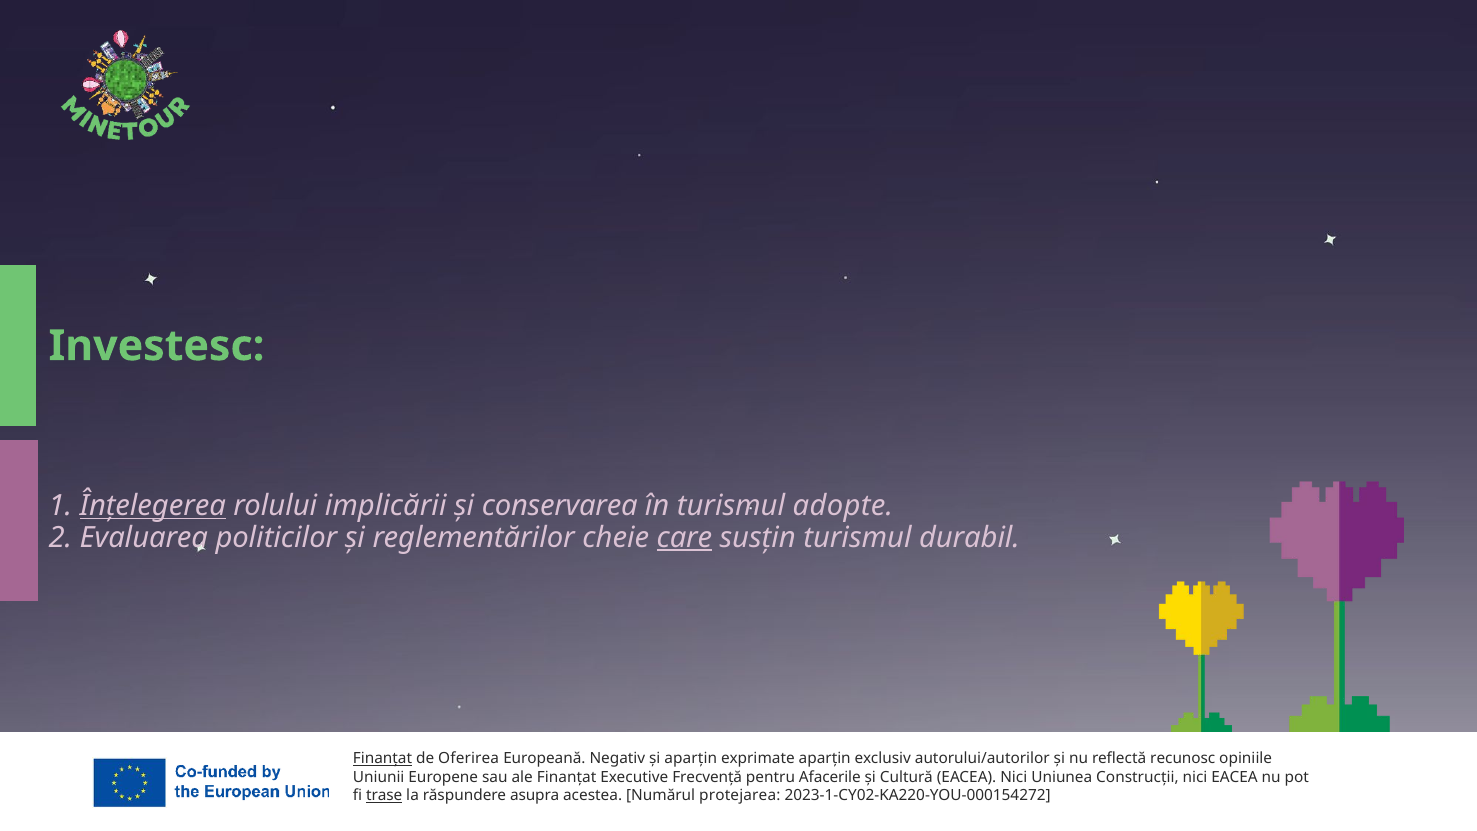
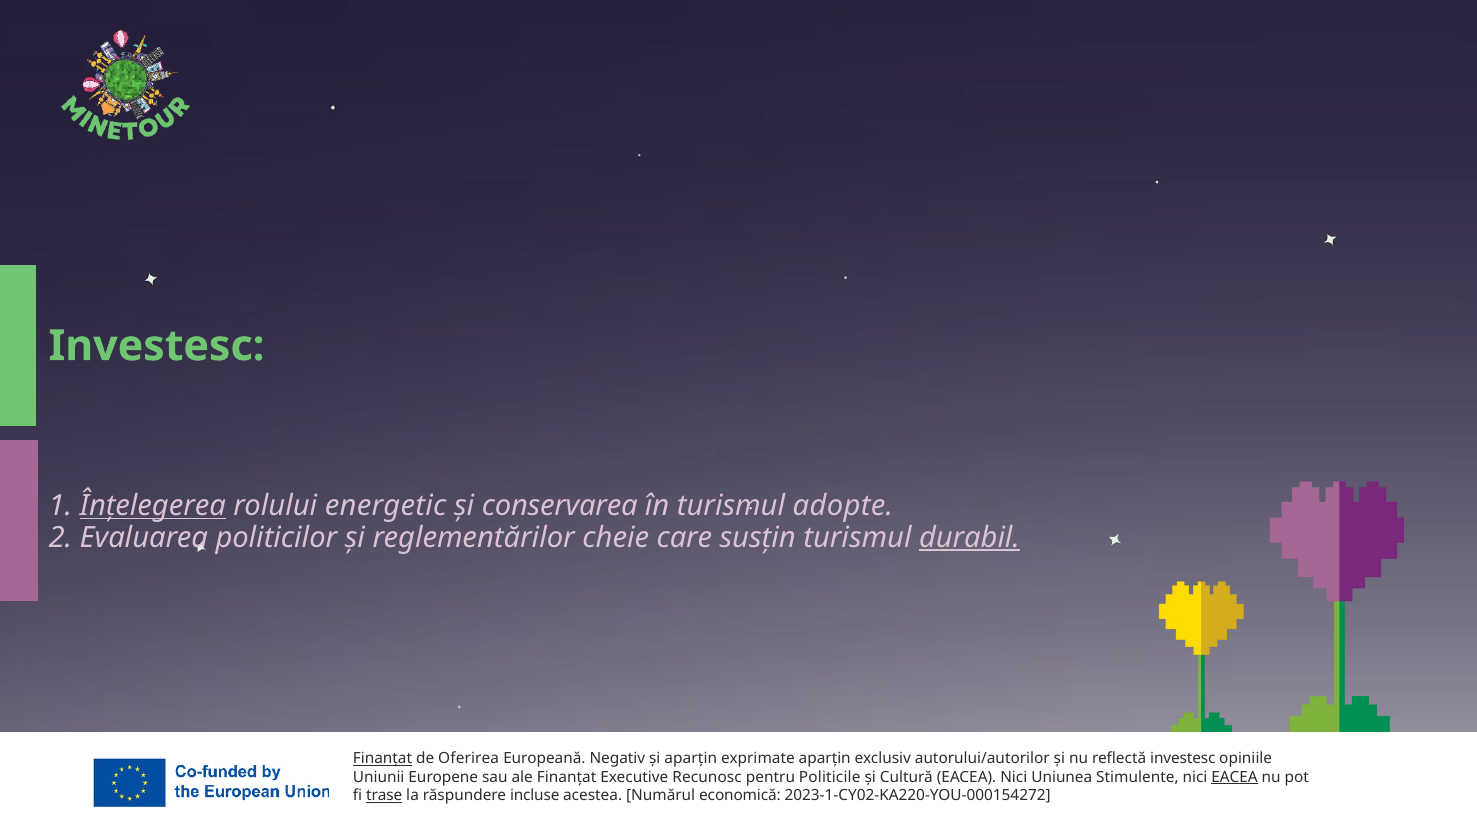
implicării: implicării -> energetic (386, 506)
care underline: present -> none (684, 537)
durabil underline: none -> present (969, 537)
reflectă recunosc: recunosc -> investesc (1183, 758)
Frecvență: Frecvență -> Recunosc (707, 777)
Afacerile: Afacerile -> Politicile (830, 777)
Construcții: Construcții -> Stimulente (1137, 777)
EACEA underline: none -> present (1235, 777)
asupra: asupra -> incluse (535, 795)
protejarea: protejarea -> economică (740, 795)
